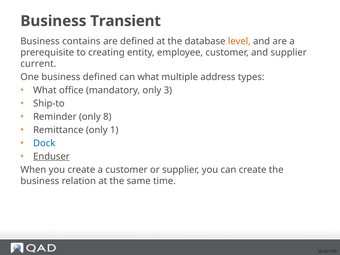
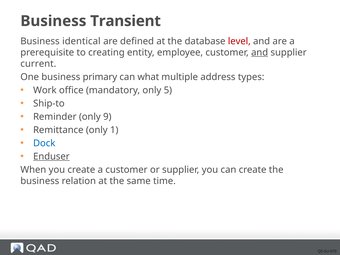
contains: contains -> identical (81, 41)
level colour: orange -> red (239, 41)
and underline: none -> present (260, 53)
business defined: defined -> primary (100, 77)
What: What -> Work (45, 90)
3: 3 -> 5 (168, 90)
8: 8 -> 9 (107, 117)
